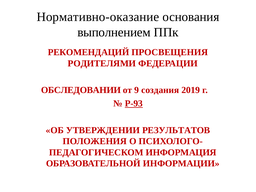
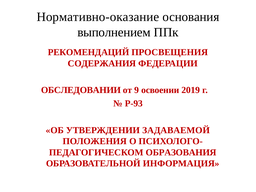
РОДИТЕЛЯМИ: РОДИТЕЛЯМИ -> СОДЕРЖАНИЯ (102, 63)
создания: создания -> освоении (160, 90)
Р-93 underline: present -> none (134, 103)
РЕЗУЛЬТАТОВ: РЕЗУЛЬТАТОВ -> ЗАДАВАЕМОЙ (176, 130)
ИНФОРМАЦИЯ: ИНФОРМАЦИЯ -> ОБРАЗОВАНИЯ (181, 152)
ИНФОРМАЦИИ: ИНФОРМАЦИИ -> ИНФОРМАЦИЯ (181, 163)
